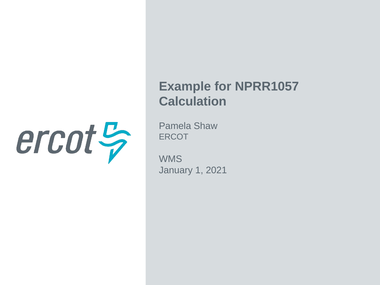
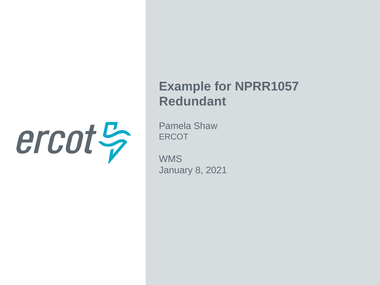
Calculation: Calculation -> Redundant (193, 102)
1: 1 -> 8 (199, 170)
